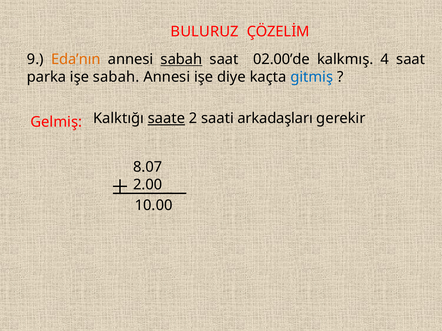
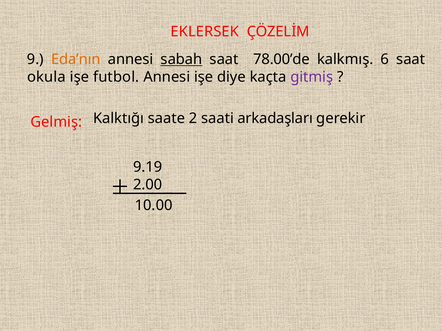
BULURUZ: BULURUZ -> EKLERSEK (205, 32)
02.00’de: 02.00’de -> 78.00’de (281, 59)
4: 4 -> 6 (385, 59)
parka: parka -> okula (46, 77)
işe sabah: sabah -> futbol (116, 77)
gitmiş colour: blue -> purple (312, 77)
saate underline: present -> none (166, 119)
8.07: 8.07 -> 9.19 (148, 167)
